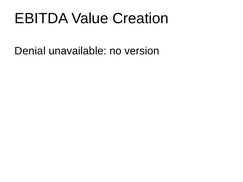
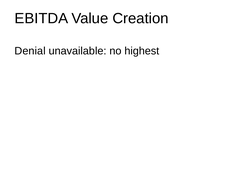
version: version -> highest (142, 51)
